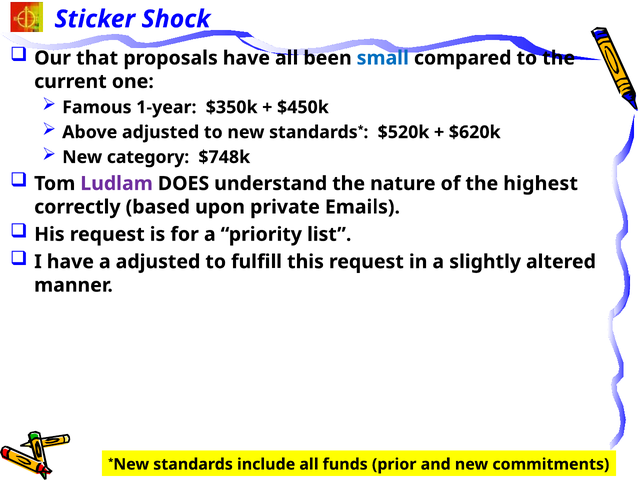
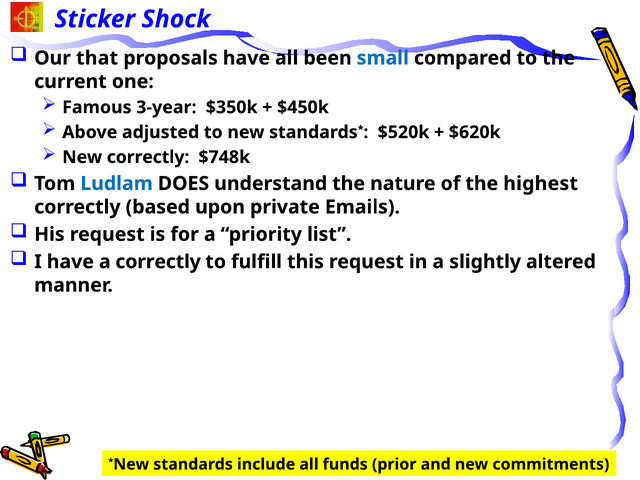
1-year: 1-year -> 3-year (166, 107)
New category: category -> correctly (148, 157)
Ludlam colour: purple -> blue (117, 184)
a adjusted: adjusted -> correctly (158, 262)
